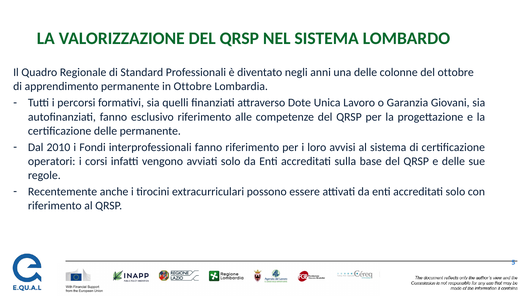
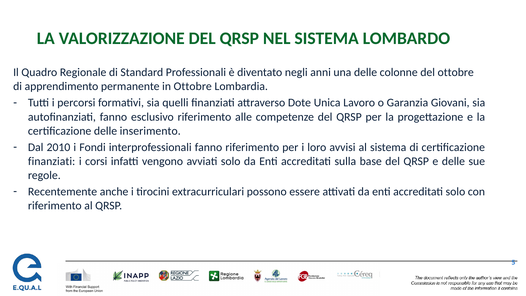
delle permanente: permanente -> inserimento (150, 131)
operatori: operatori -> finanziati (52, 161)
